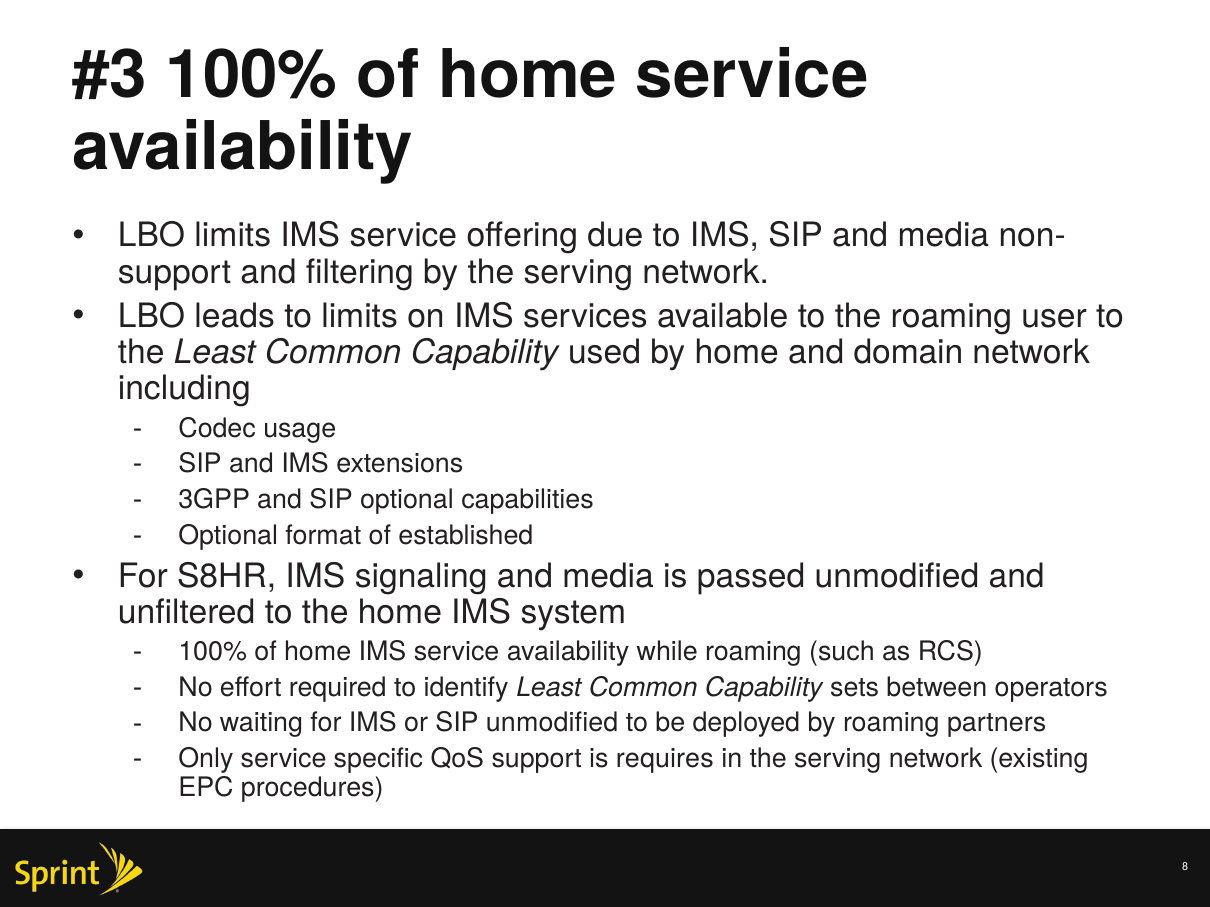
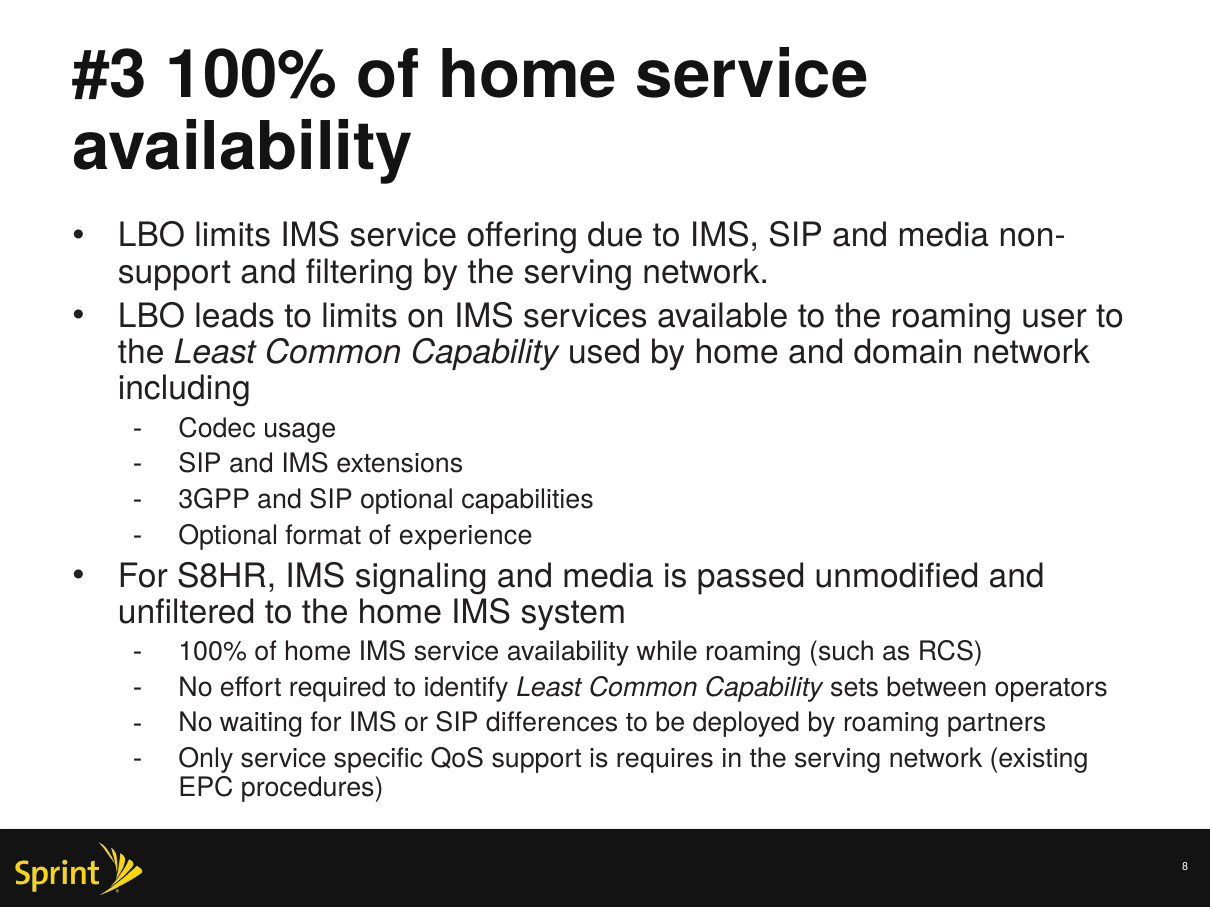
established: established -> experience (466, 536)
SIP unmodified: unmodified -> differences (552, 723)
